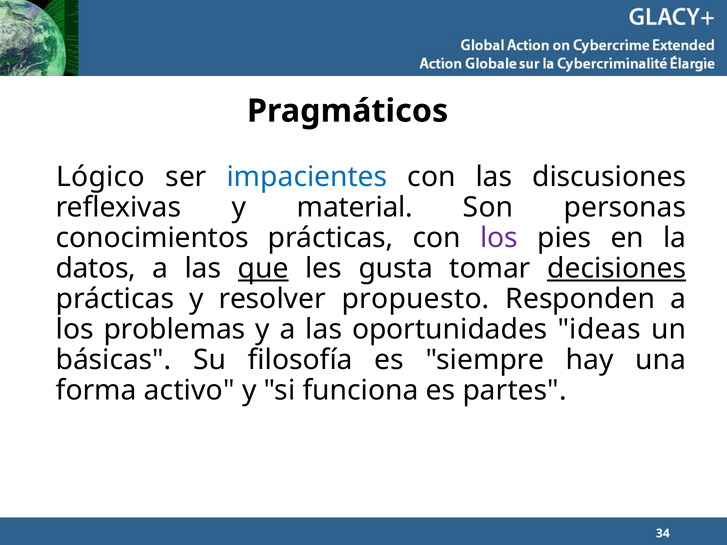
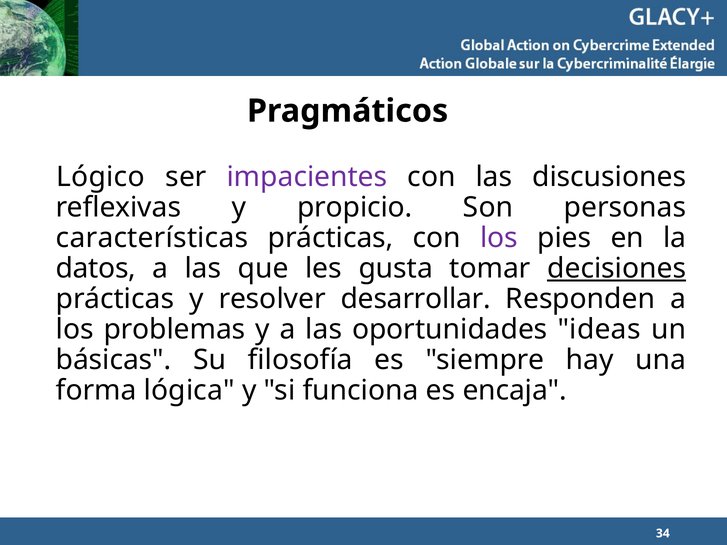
impacientes colour: blue -> purple (307, 177)
material: material -> propicio (355, 207)
conocimientos: conocimientos -> características (152, 238)
que underline: present -> none (263, 269)
propuesto: propuesto -> desarrollar (416, 299)
activo: activo -> lógica (189, 391)
partes: partes -> encaja (515, 391)
